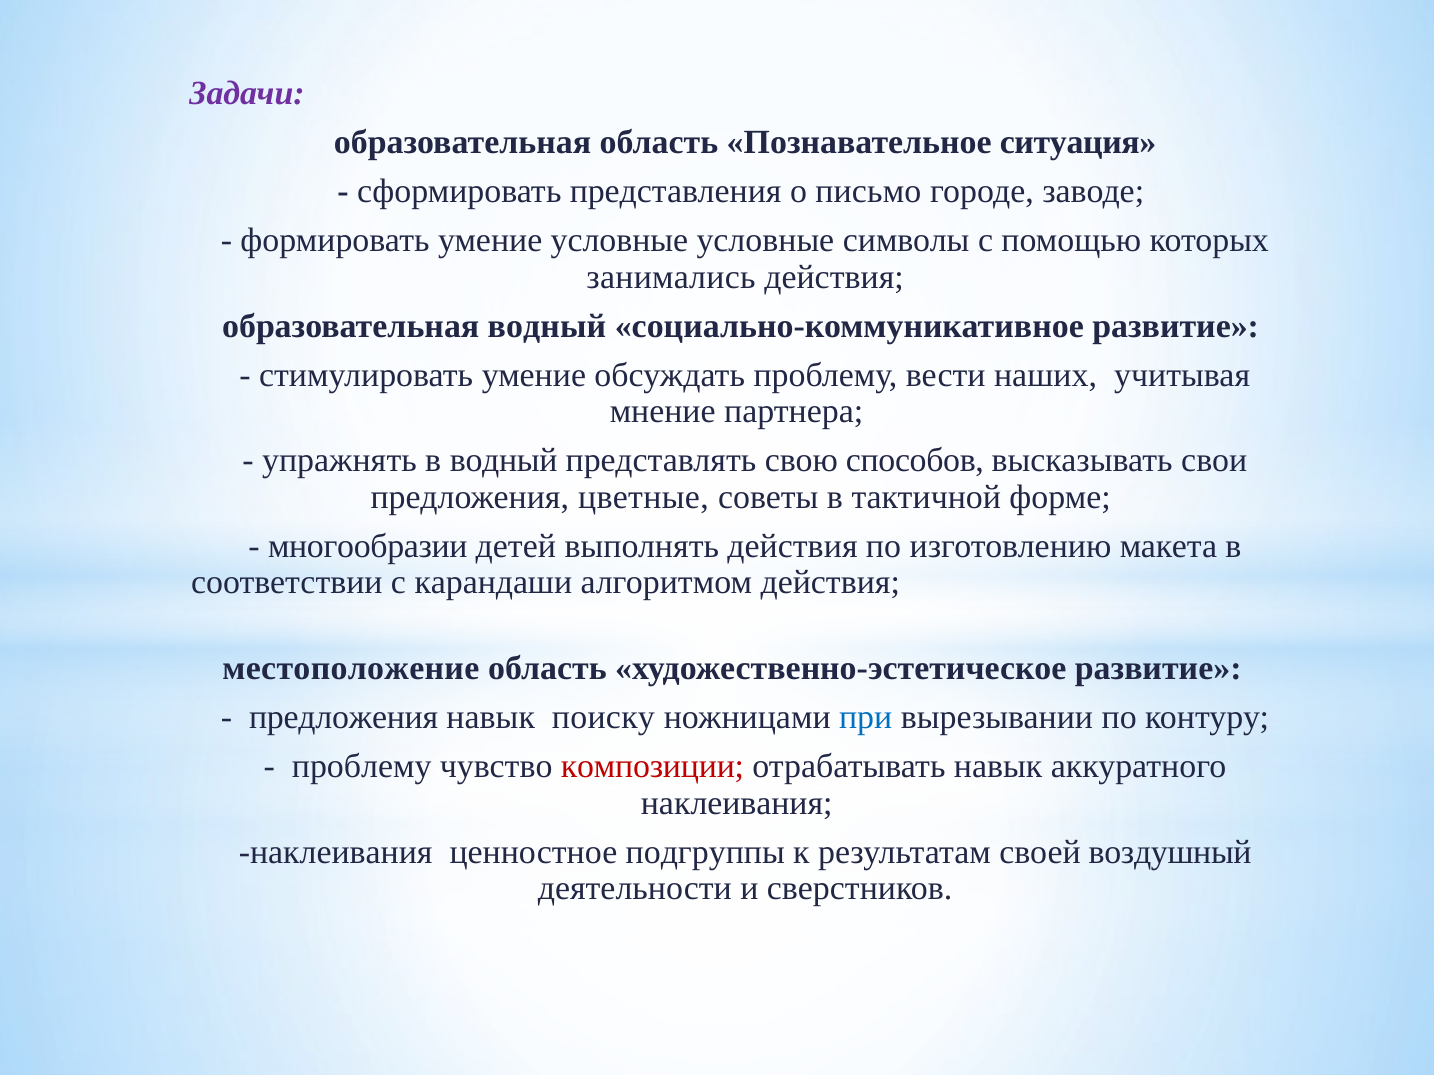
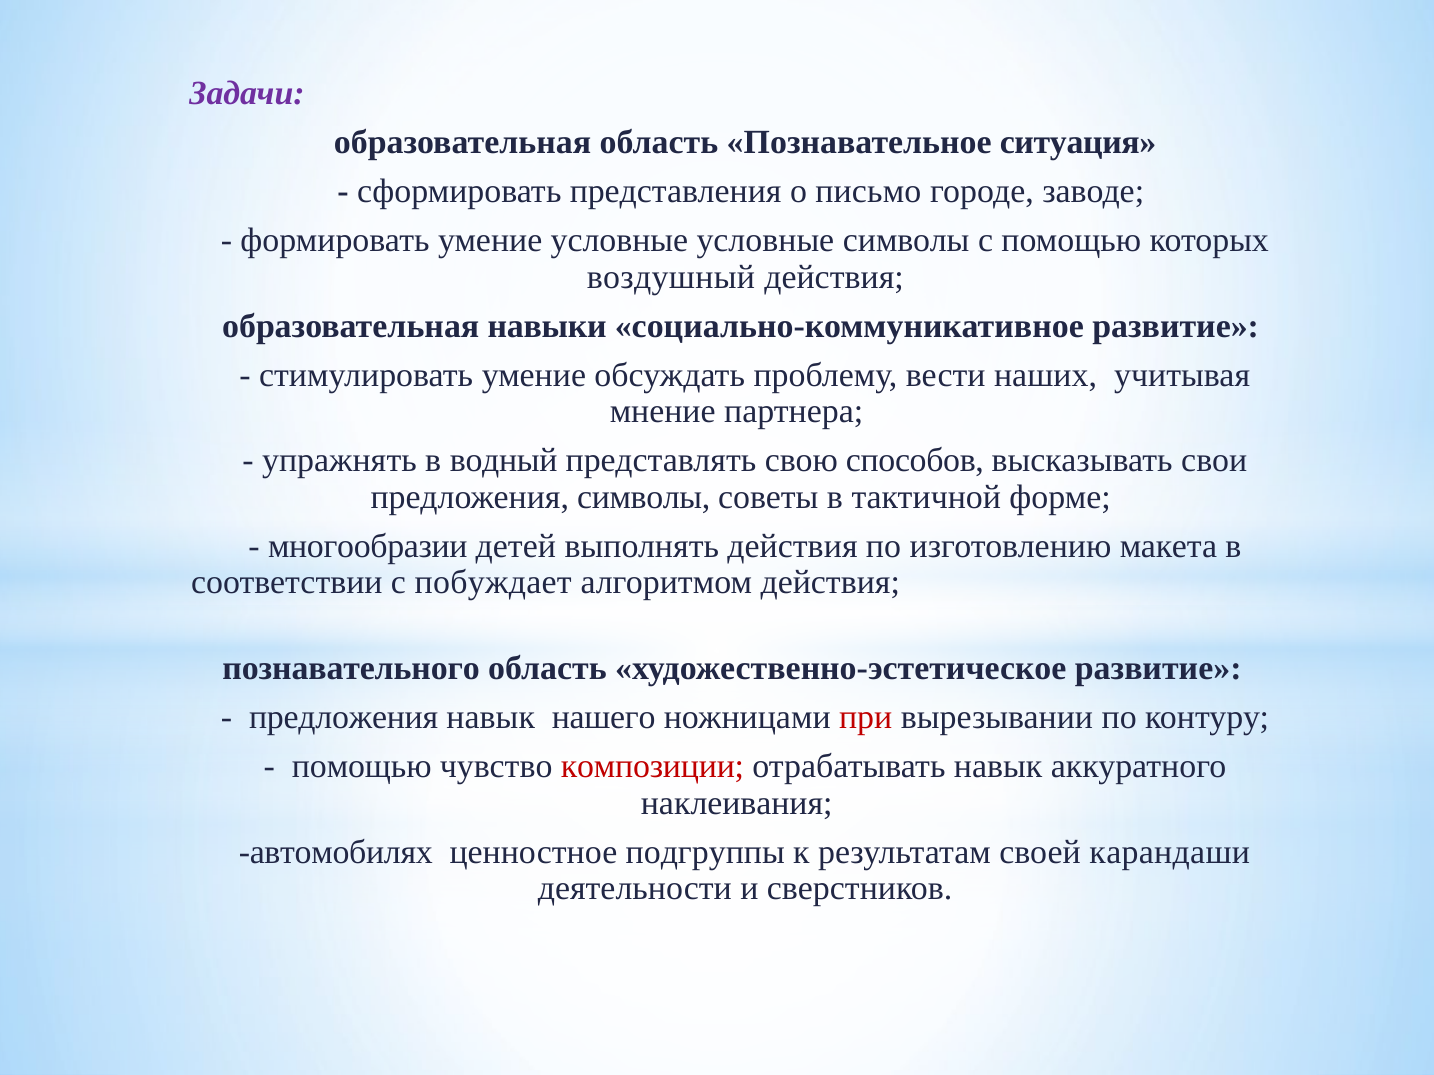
занимались: занимались -> воздушный (671, 277)
образовательная водный: водный -> навыки (547, 326)
предложения цветные: цветные -> символы (644, 497)
карандаши: карандаши -> побуждает (493, 583)
местоположение: местоположение -> познавательного (351, 669)
поиску: поиску -> нашего (604, 718)
при colour: blue -> red (866, 718)
проблему: проблему -> помощью (362, 767)
наклеивания: наклеивания -> автомобилях (336, 852)
воздушный: воздушный -> карандаши (1170, 852)
